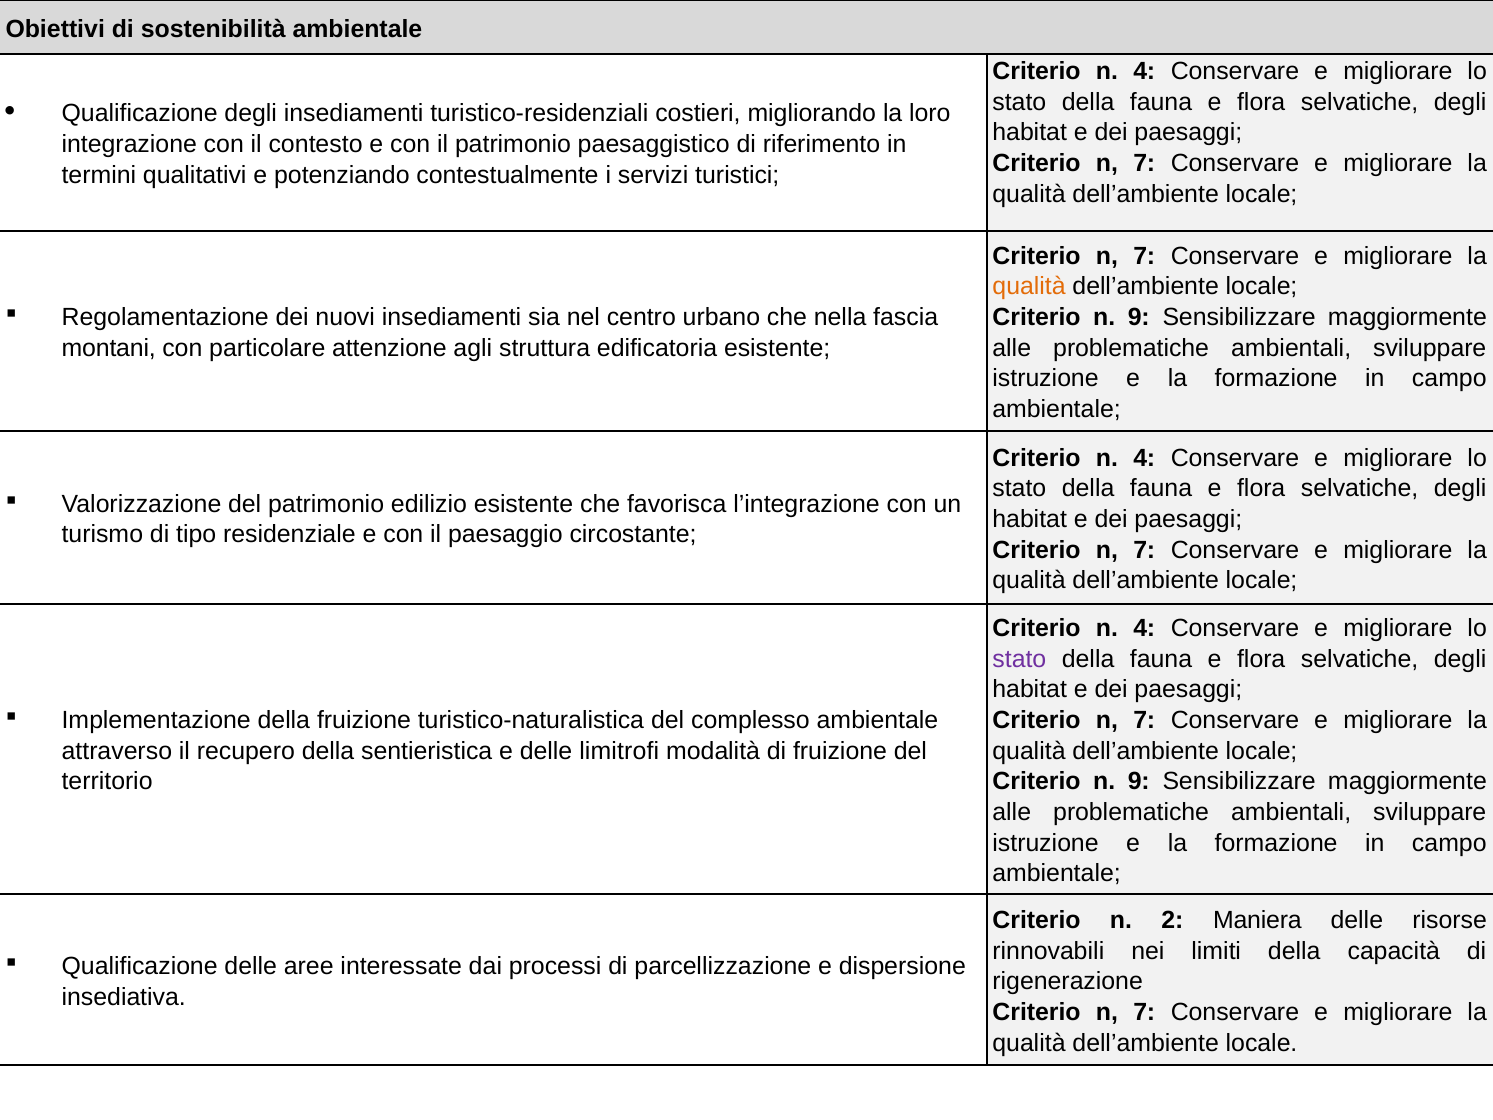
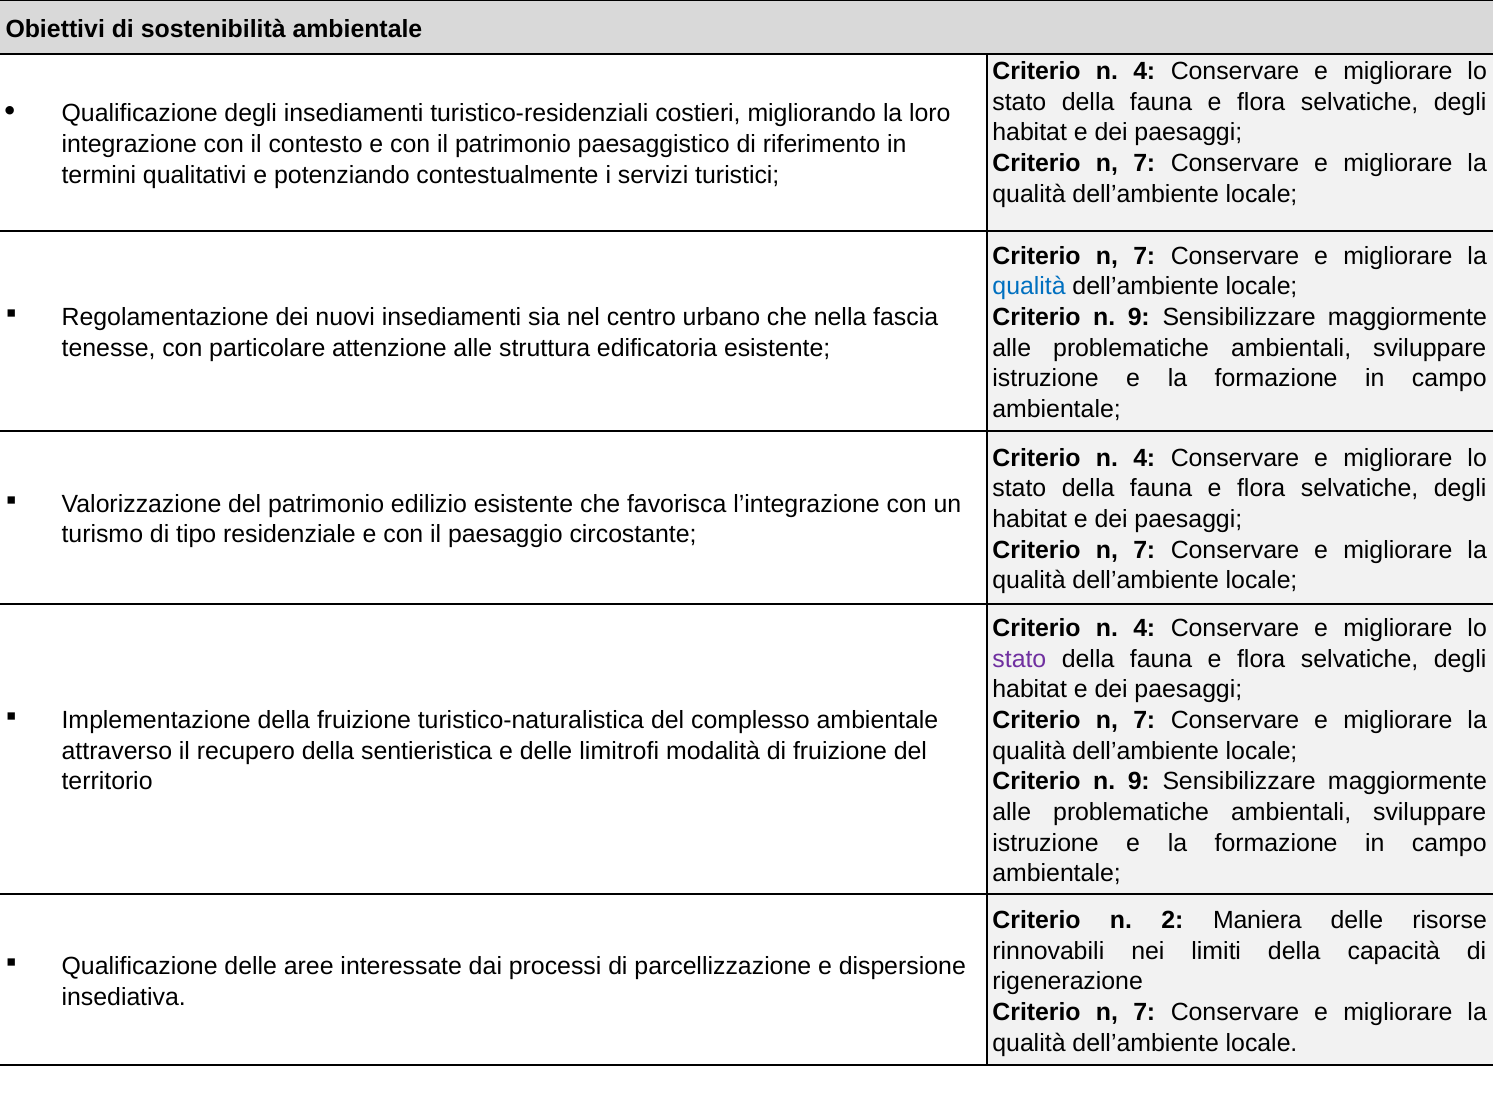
qualità colour: orange -> blue (1029, 287)
montani: montani -> tenesse (109, 348)
attenzione agli: agli -> alle (473, 348)
